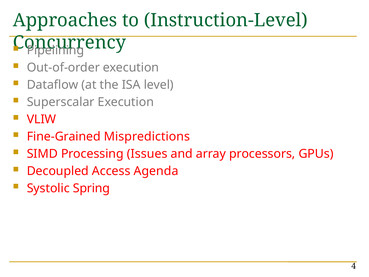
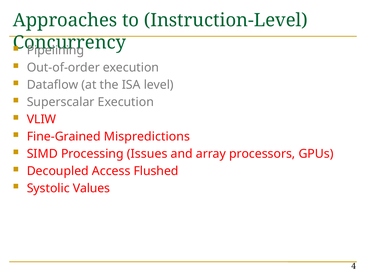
Agenda: Agenda -> Flushed (156, 171)
Spring: Spring -> Values (91, 188)
